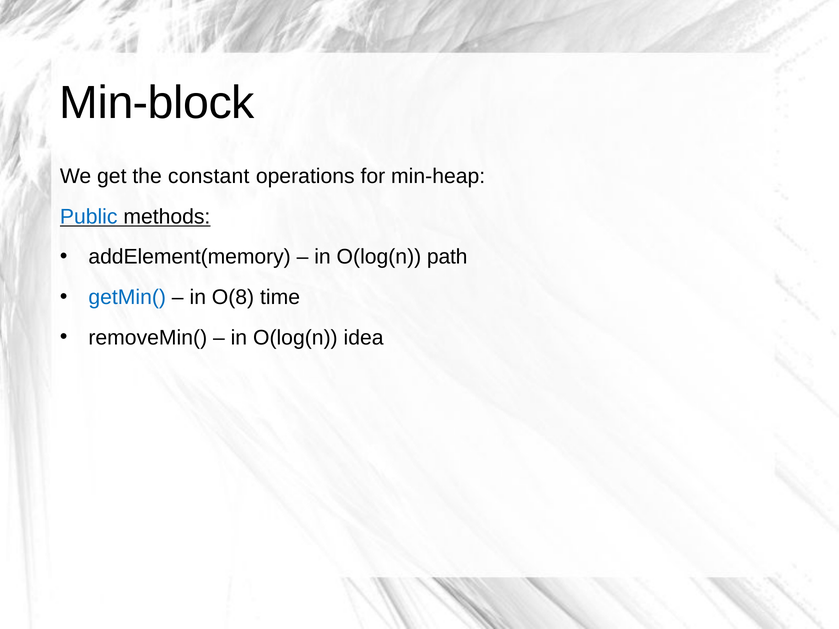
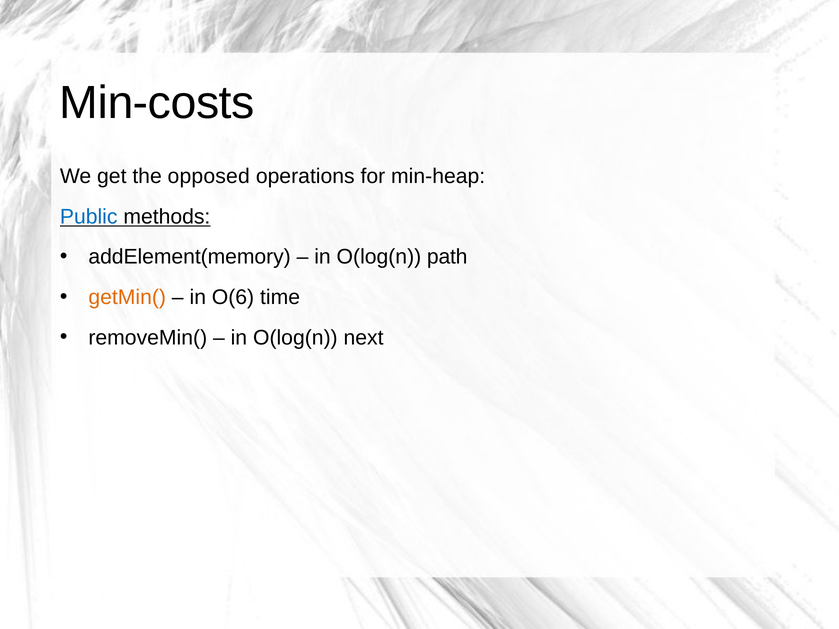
Min-block: Min-block -> Min-costs (157, 103)
constant: constant -> opposed (209, 176)
getMin( colour: blue -> orange (127, 297)
O(8: O(8 -> O(6 (233, 297)
idea: idea -> next (364, 338)
